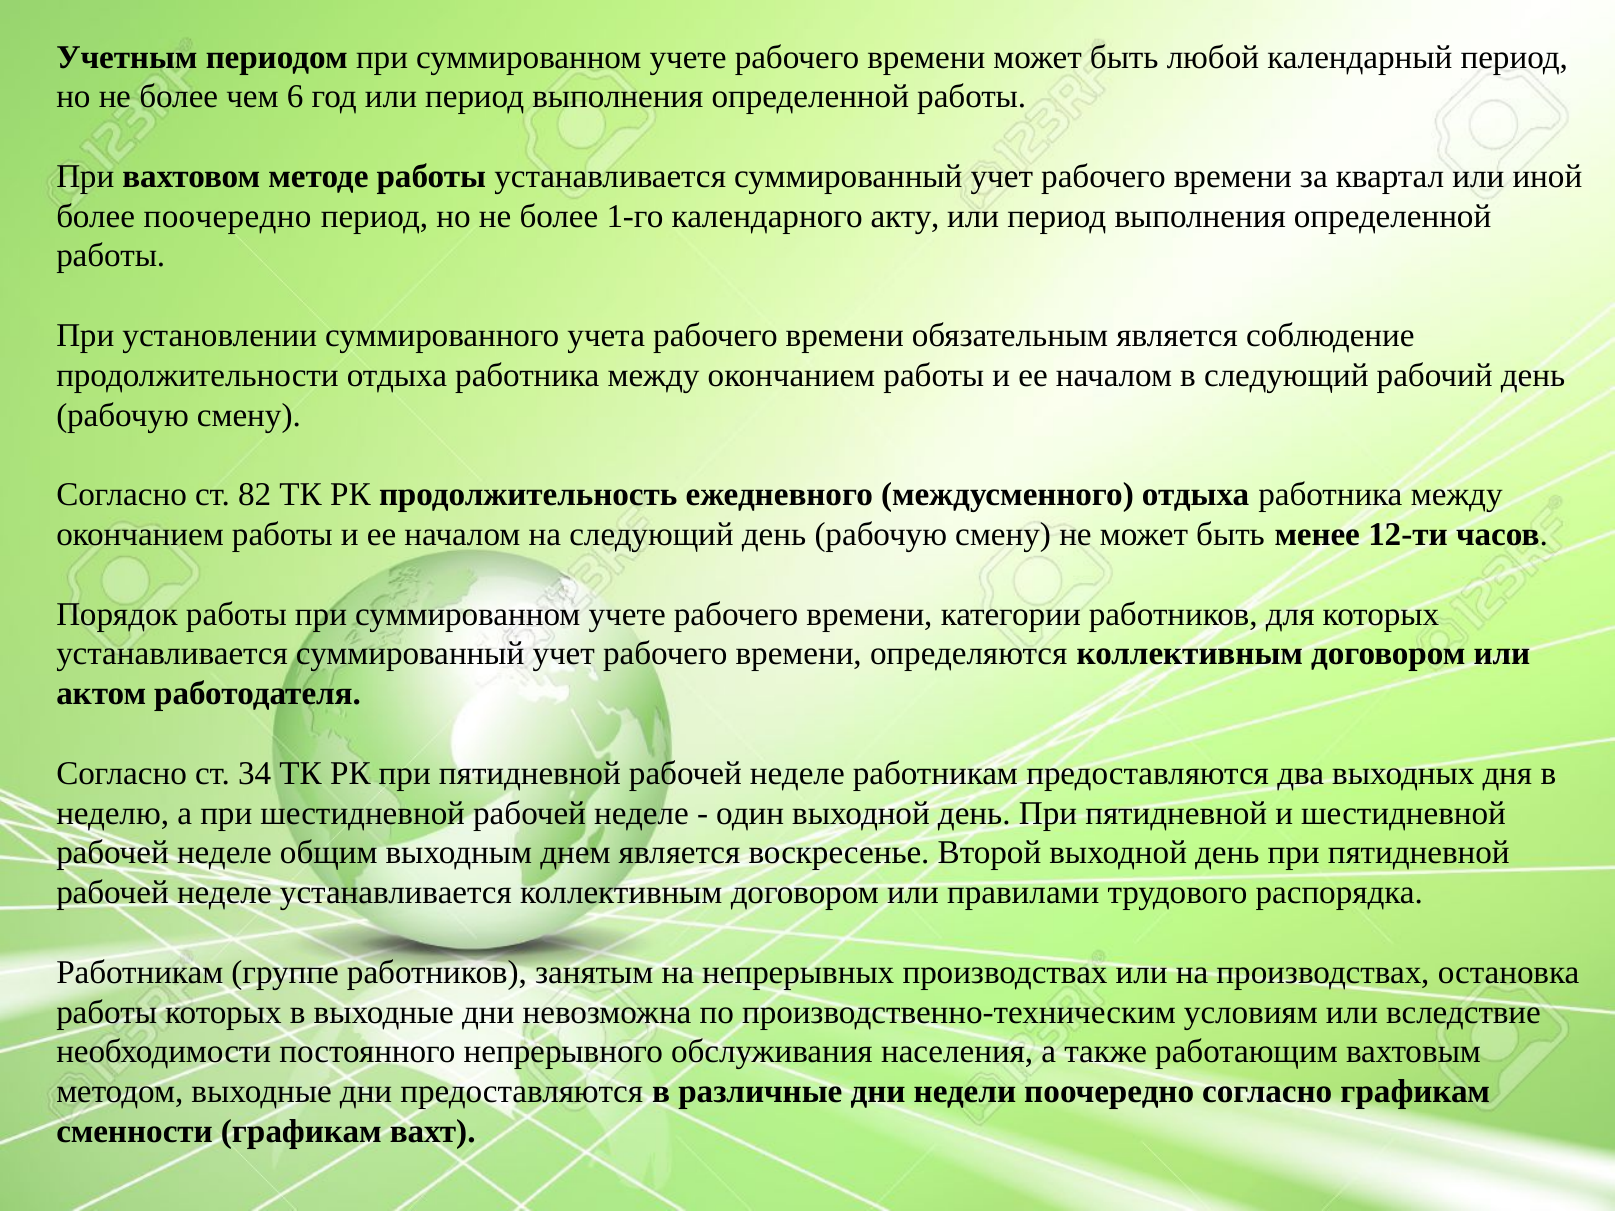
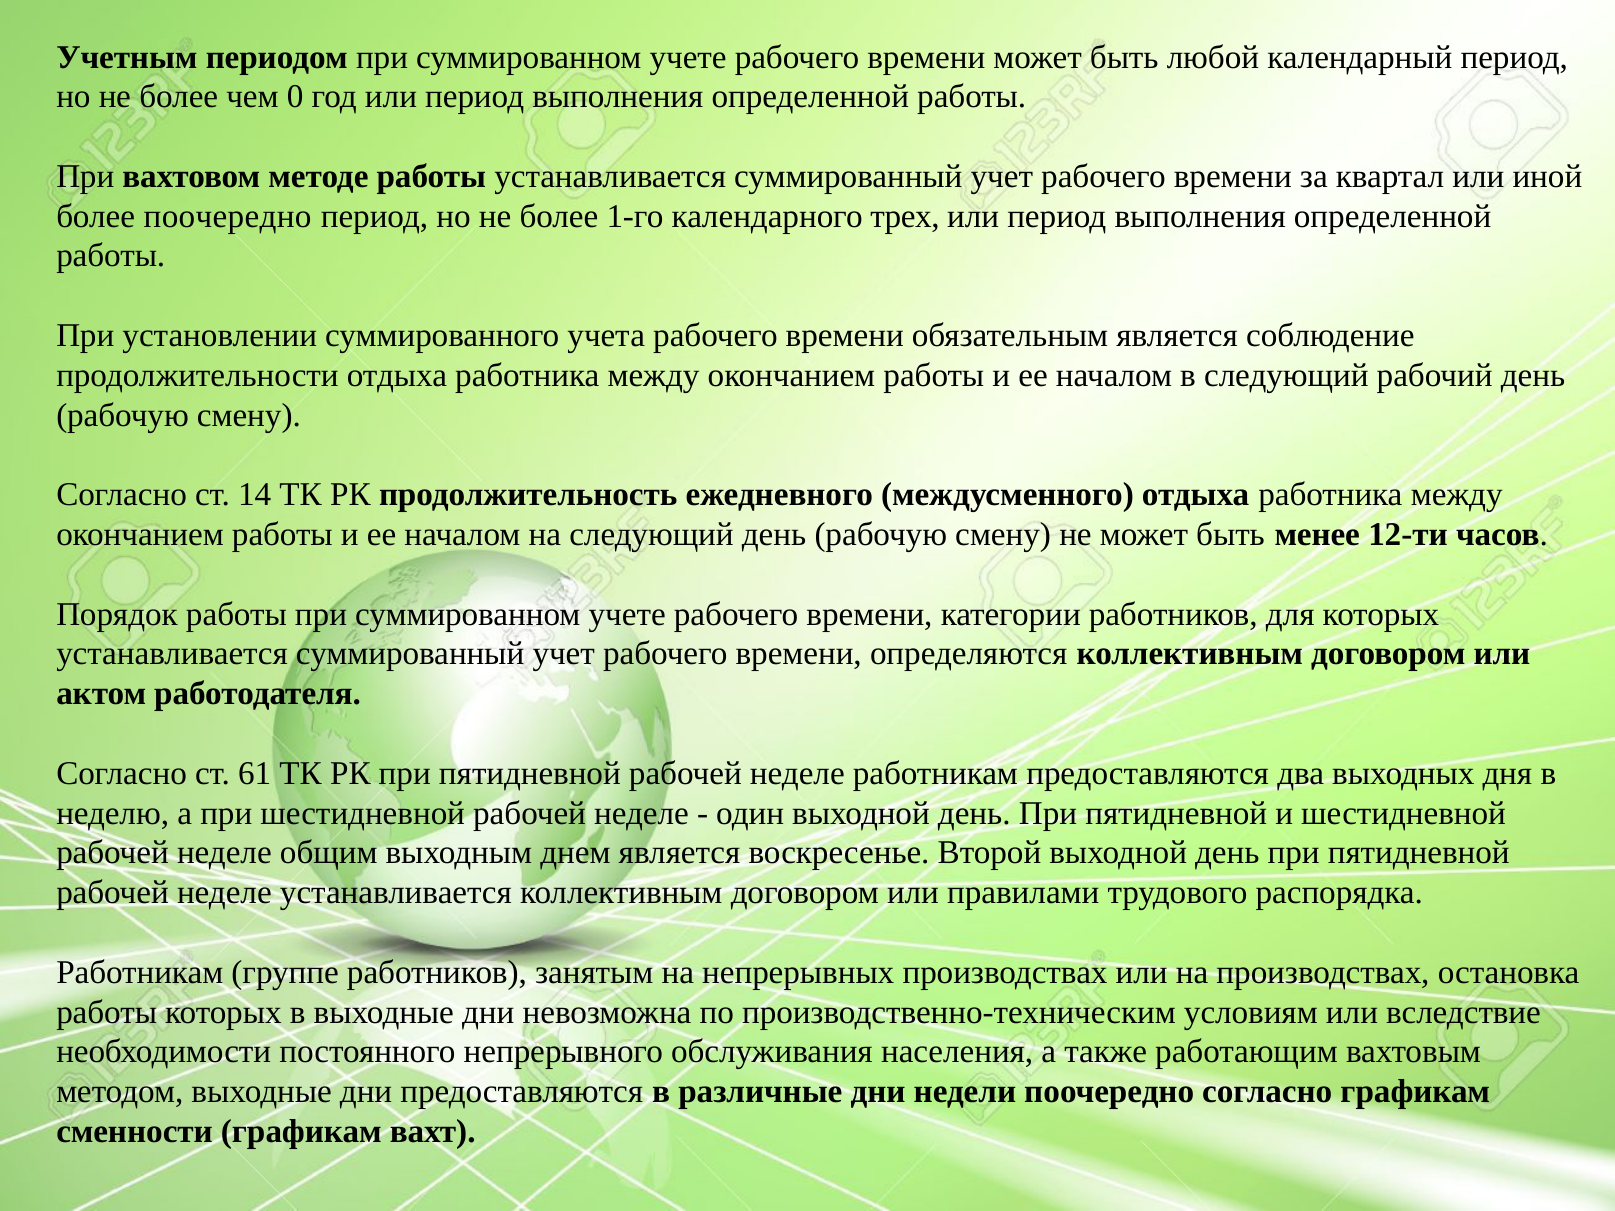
6: 6 -> 0 (295, 97)
акту: акту -> трех (905, 216)
82: 82 -> 14 (255, 495)
34: 34 -> 61 (255, 774)
